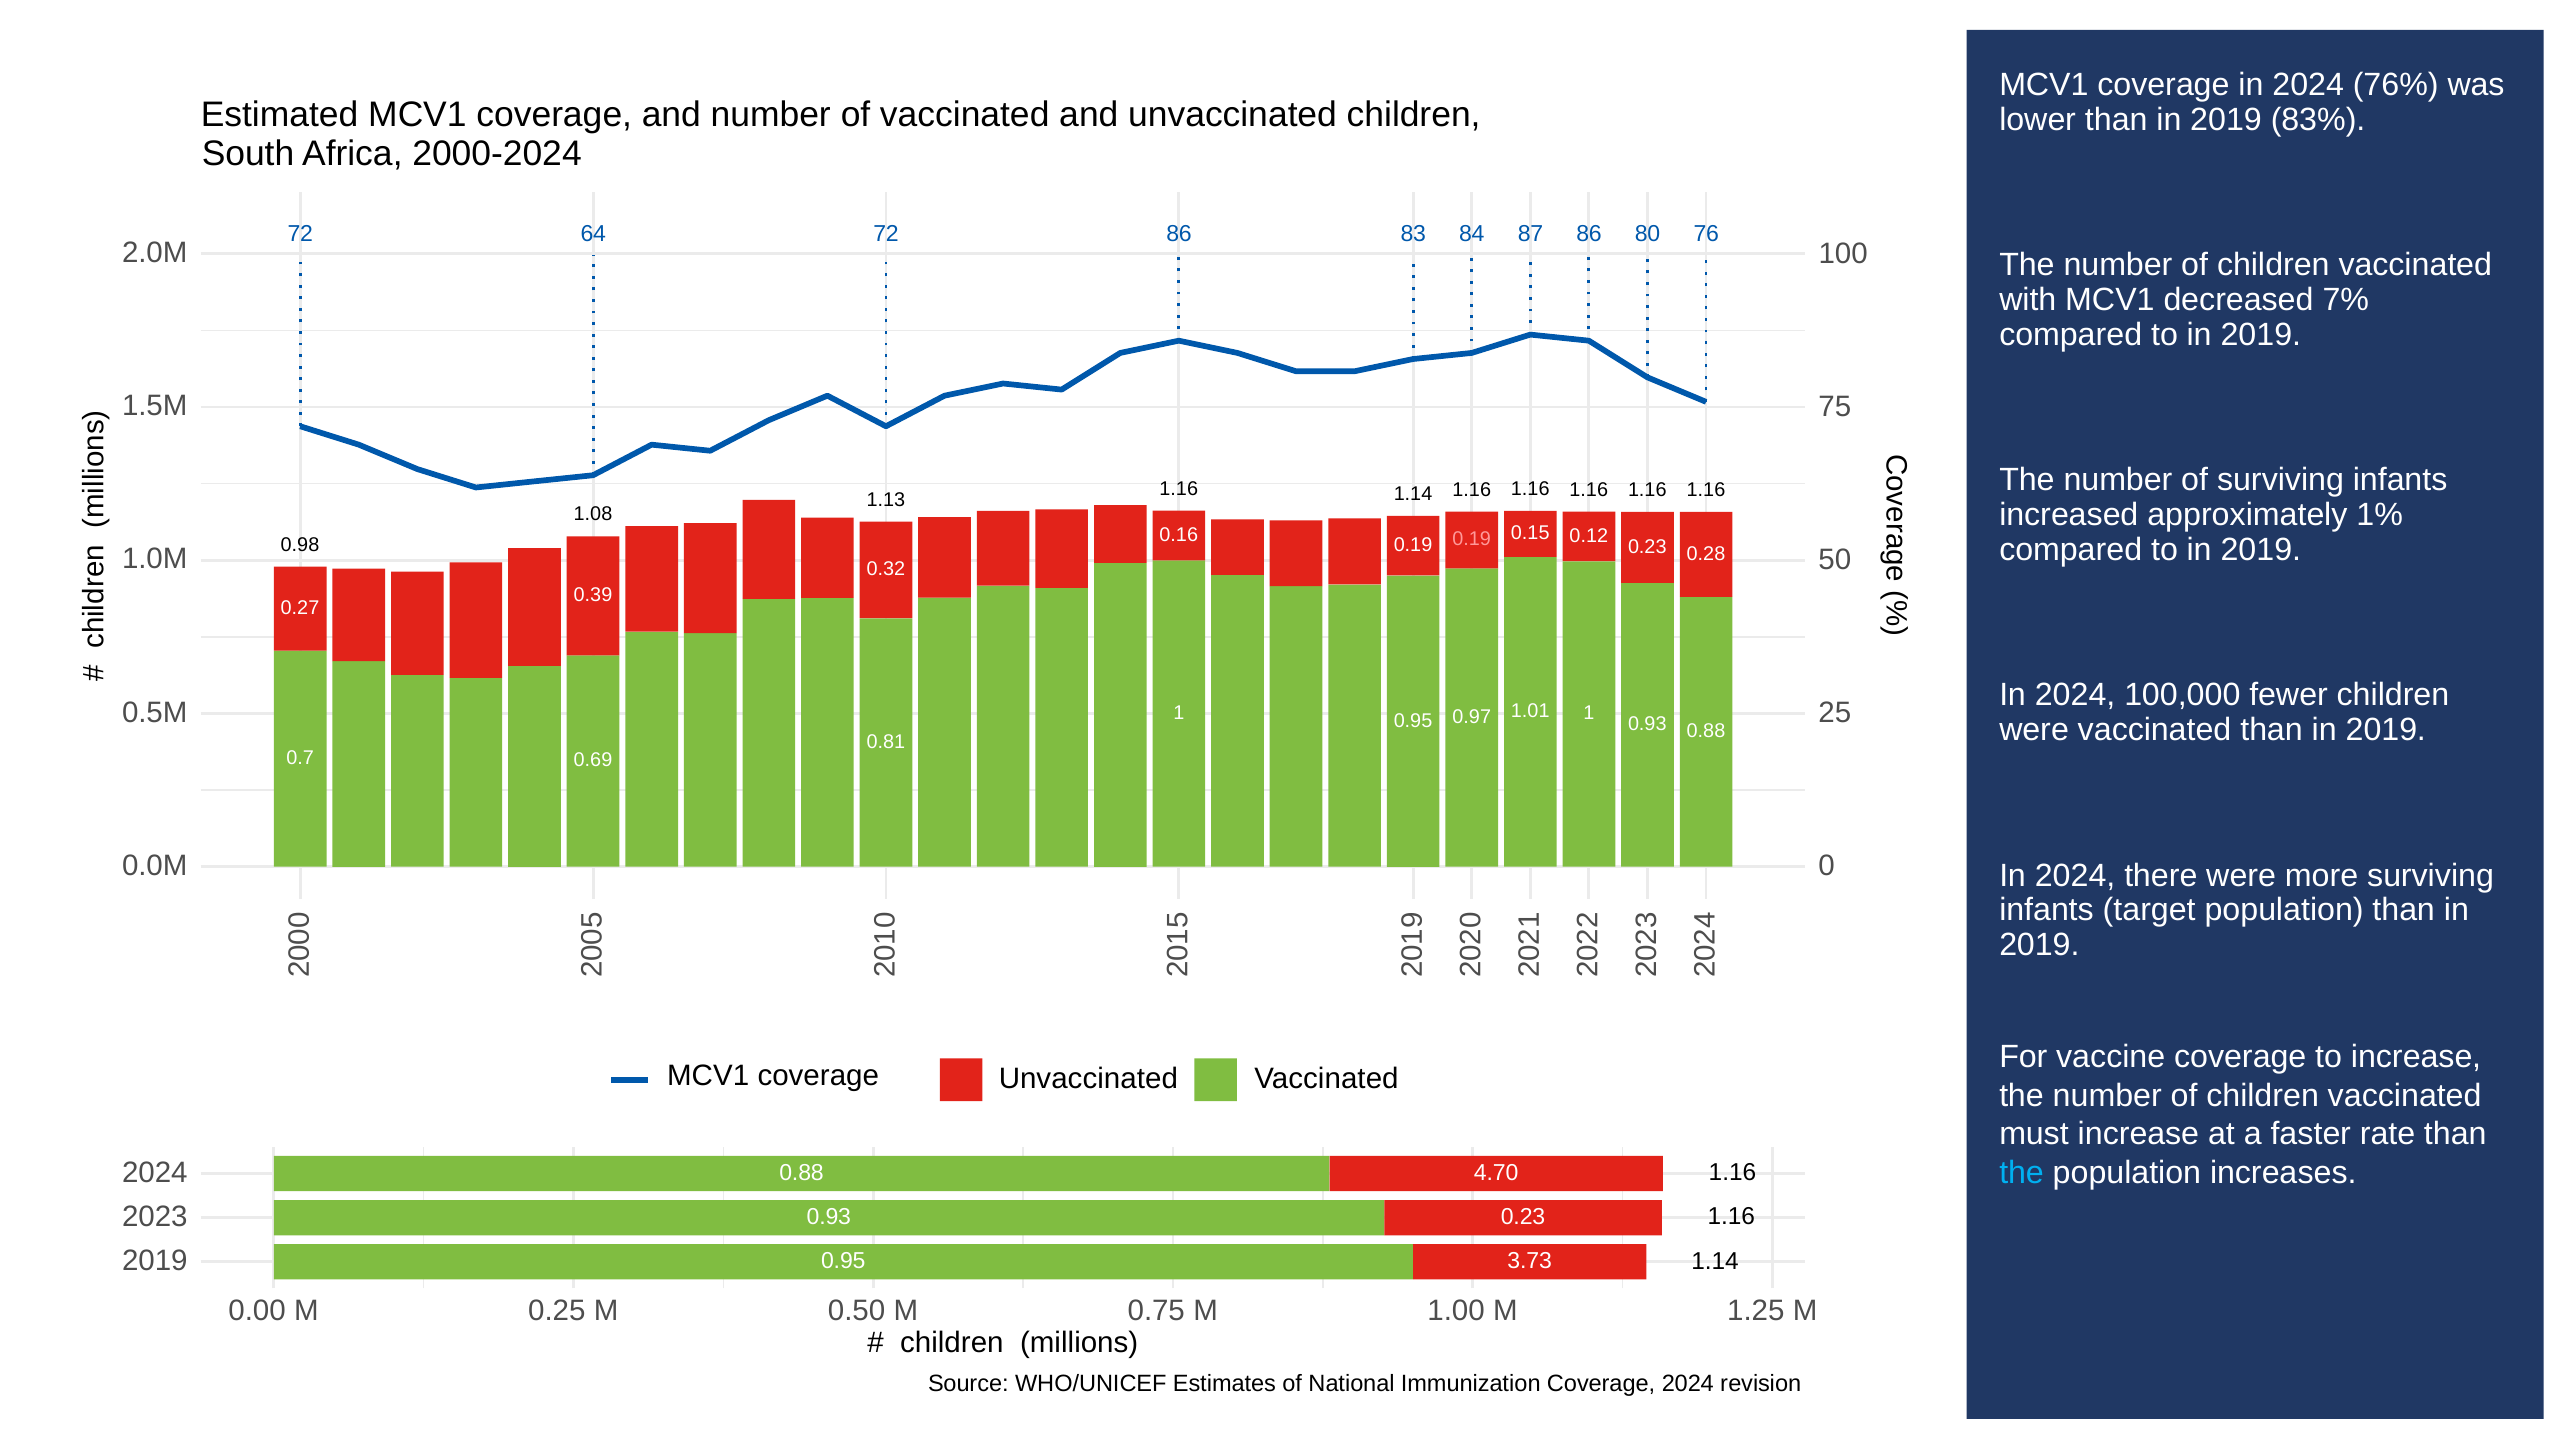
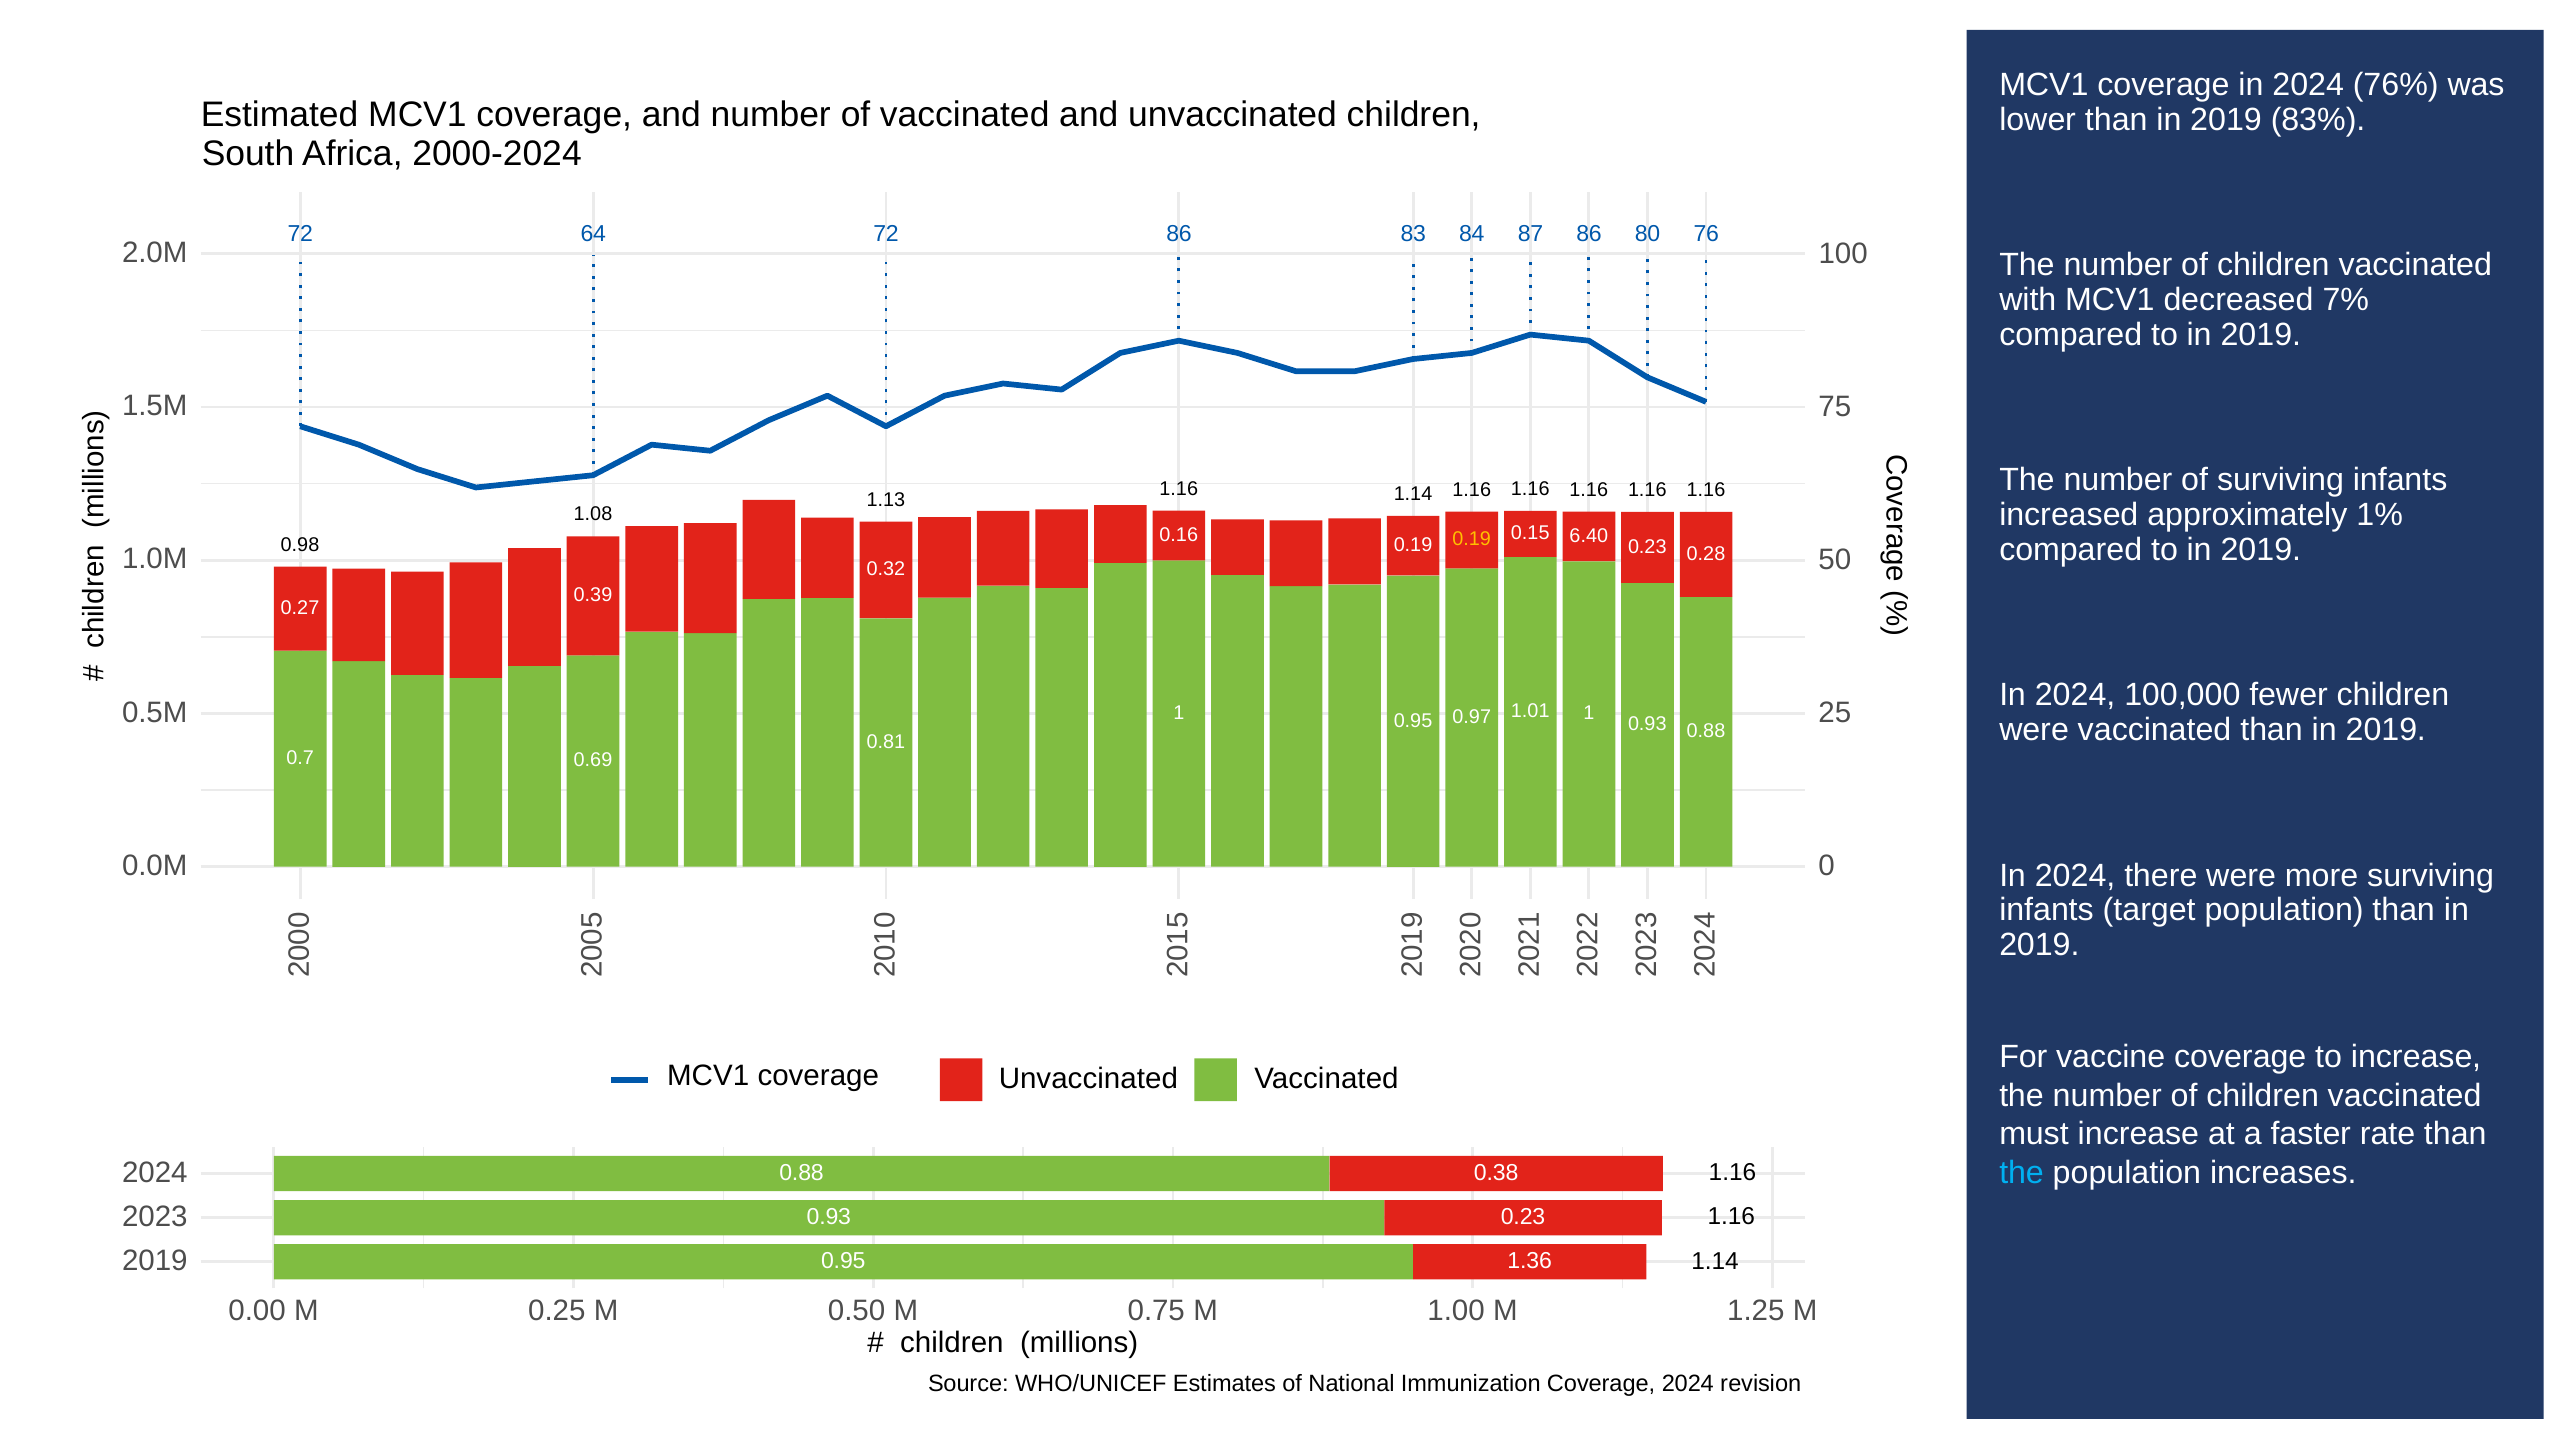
0.12: 0.12 -> 6.40 (1589, 536)
0.19 colour: pink -> yellow (1472, 539)
4.70: 4.70 -> 0.38 (1496, 1173)
3.73: 3.73 -> 1.36 (1530, 1261)
